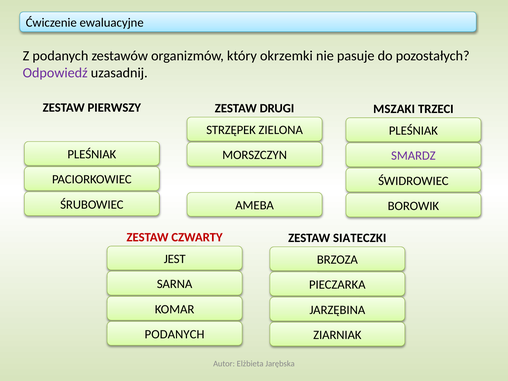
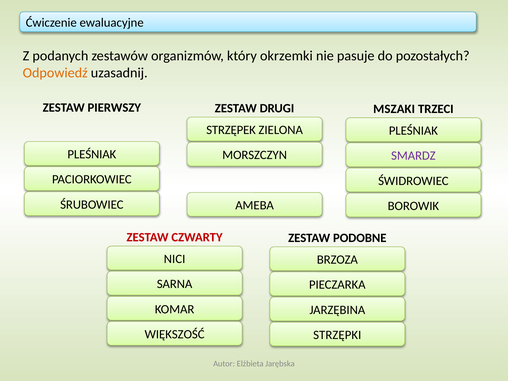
Odpowiedź colour: purple -> orange (55, 73)
SIATECZKI: SIATECZKI -> PODOBNE (360, 238)
JEST: JEST -> NICI (175, 259)
PODANYCH: PODANYCH -> WIĘKSZOŚĆ (175, 334)
ZIARNIAK: ZIARNIAK -> STRZĘPKI (337, 335)
